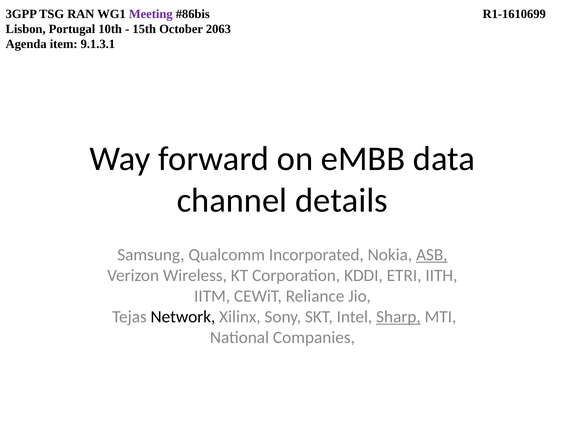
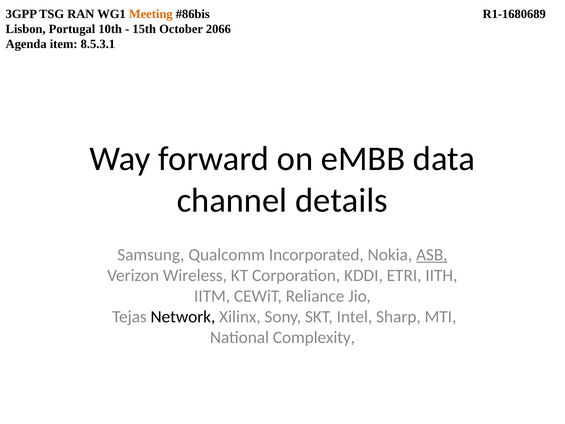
Meeting colour: purple -> orange (151, 14)
R1-1610699: R1-1610699 -> R1-1680689 (514, 14)
2063: 2063 -> 2066 (218, 29)
9.1.3.1: 9.1.3.1 -> 8.5.3.1 (98, 44)
Sharp underline: present -> none (398, 317)
Companies: Companies -> Complexity (314, 337)
